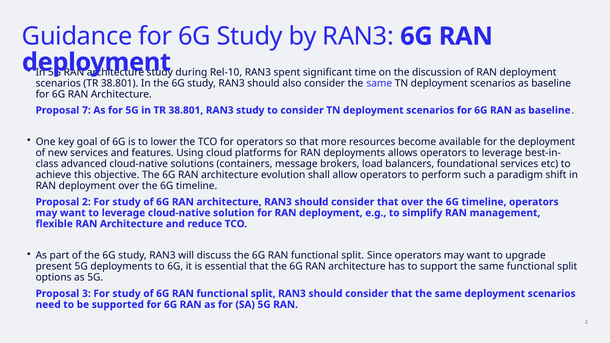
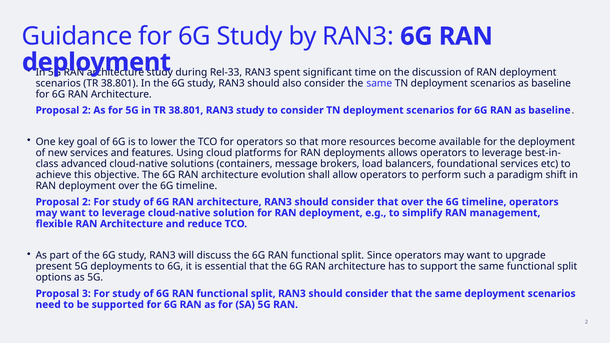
Rel-10: Rel-10 -> Rel-33 (226, 72)
7: 7 -> 2 (86, 110)
